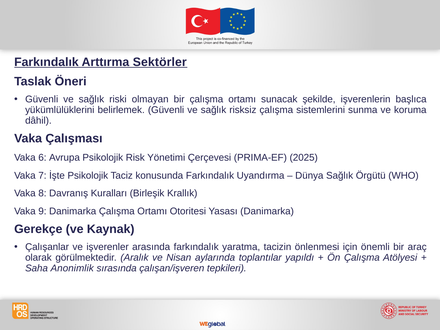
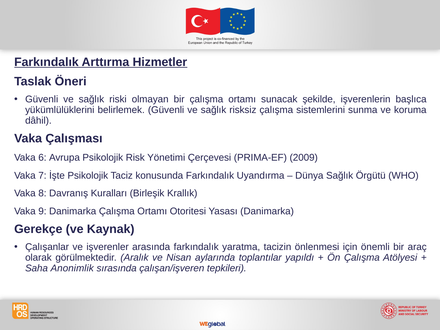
Sektörler: Sektörler -> Hizmetler (160, 62)
2025: 2025 -> 2009 (304, 158)
